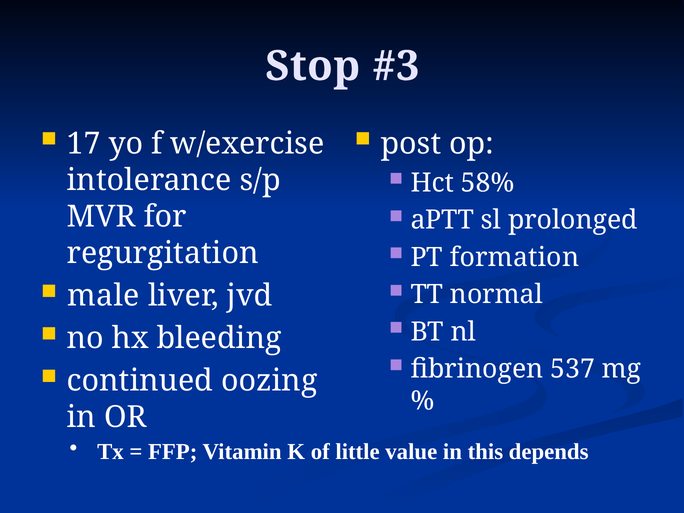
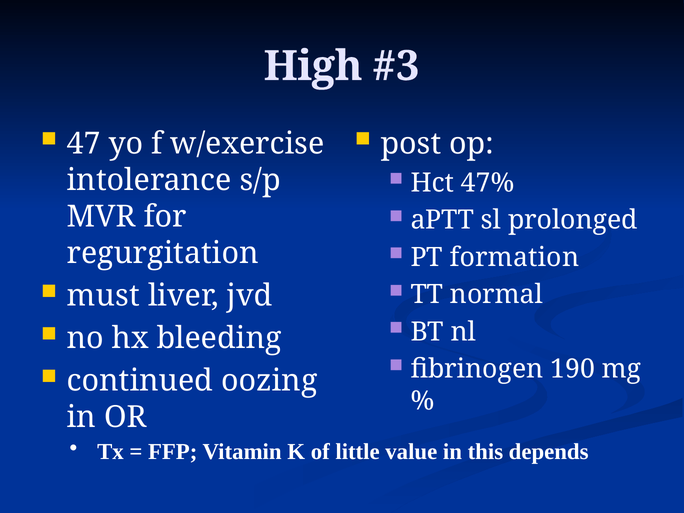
Stop: Stop -> High (313, 66)
17: 17 -> 47 (84, 144)
58%: 58% -> 47% (488, 183)
male: male -> must (103, 296)
537: 537 -> 190 (573, 369)
